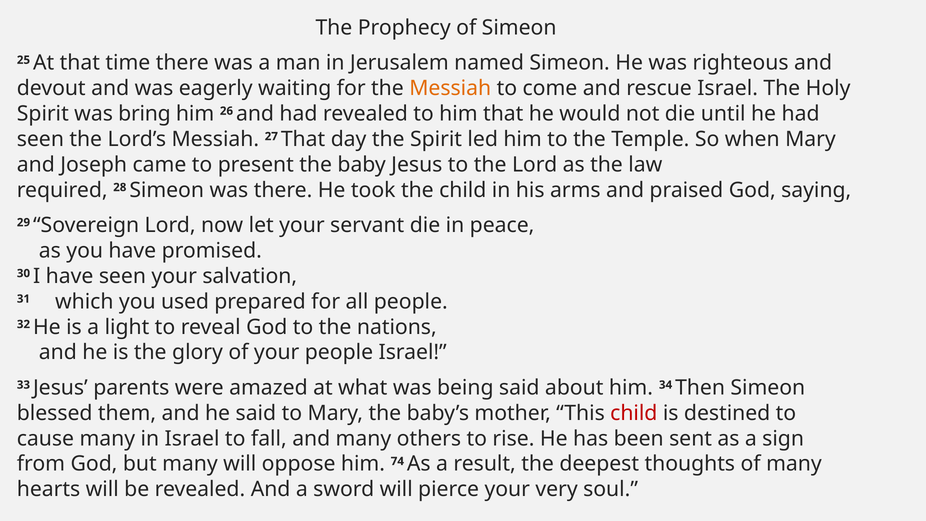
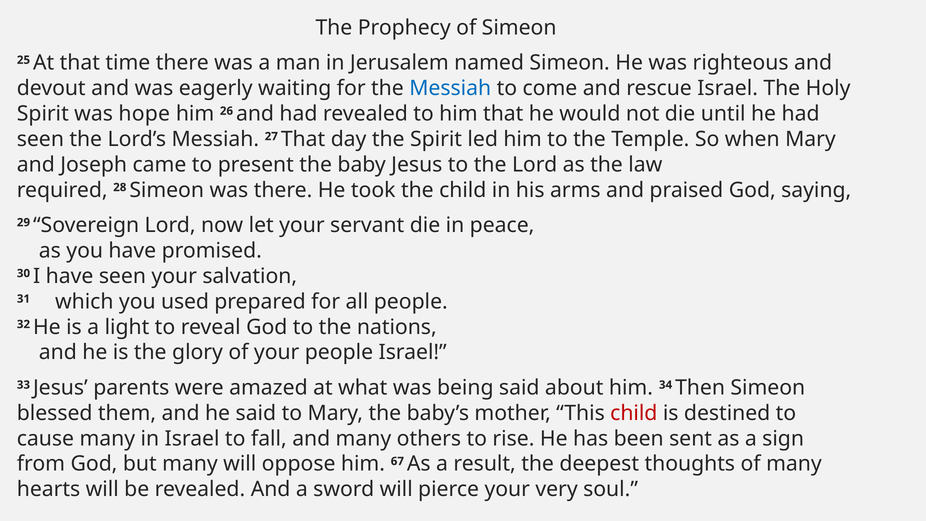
Messiah colour: orange -> blue (450, 88)
bring: bring -> hope (144, 114)
74: 74 -> 67 (397, 461)
